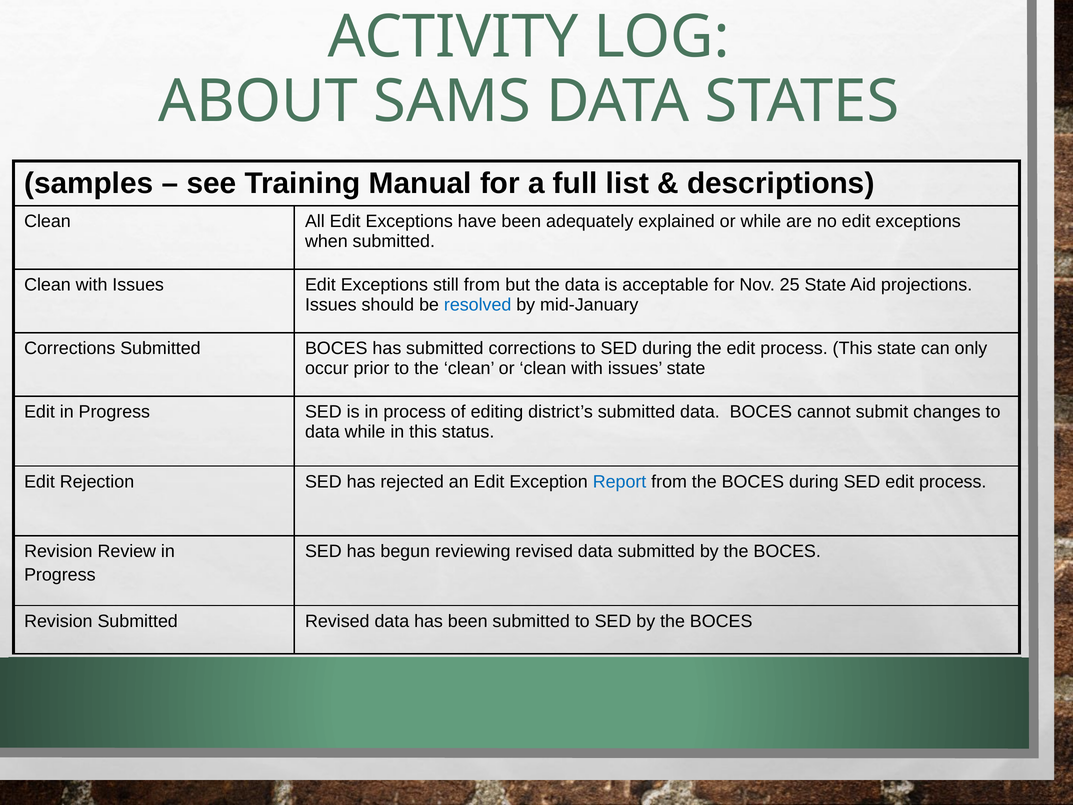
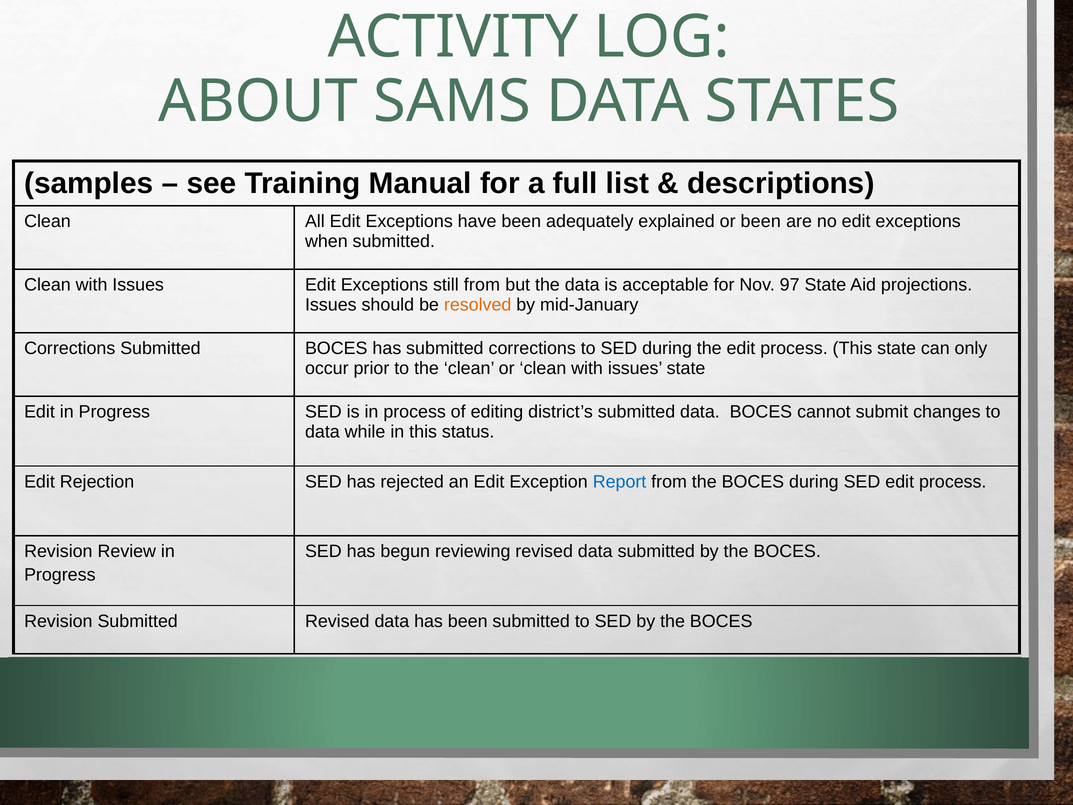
or while: while -> been (761, 221)
25: 25 -> 97 (790, 285)
resolved colour: blue -> orange (478, 305)
